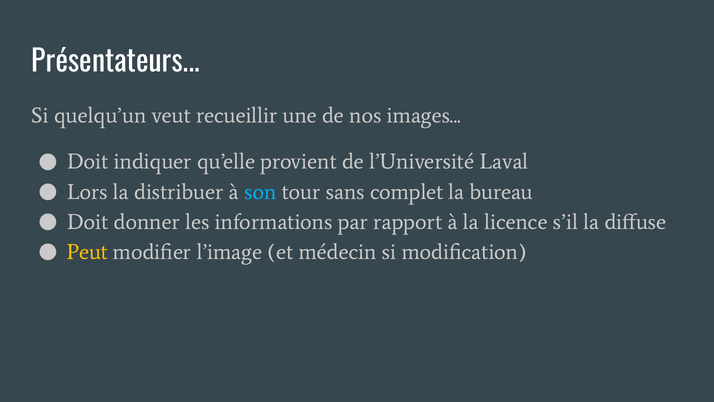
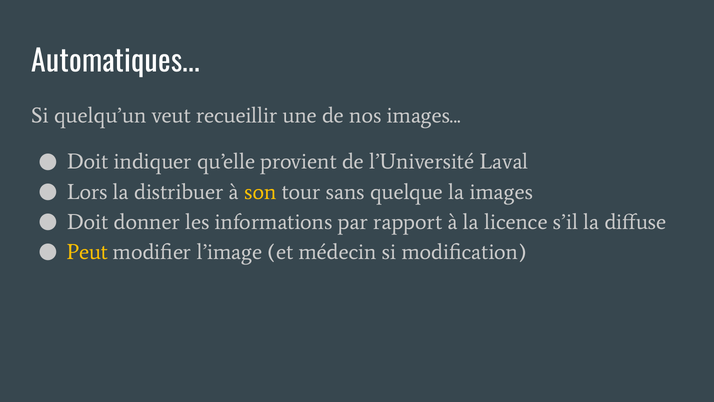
Présentateurs: Présentateurs -> Automatiques (116, 62)
son colour: light blue -> yellow (260, 192)
complet: complet -> quelque (407, 192)
la bureau: bureau -> images (501, 192)
